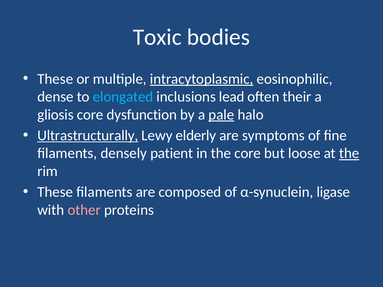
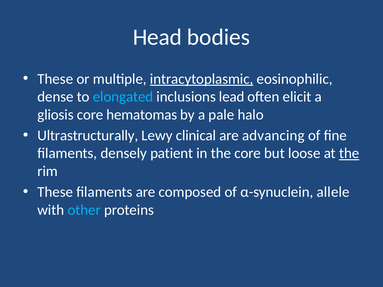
Toxic: Toxic -> Head (157, 37)
their: their -> elicit (297, 97)
dysfunction: dysfunction -> hematomas (142, 115)
pale underline: present -> none (221, 115)
Ultrastructurally underline: present -> none (88, 136)
elderly: elderly -> clinical (196, 136)
symptoms: symptoms -> advancing (273, 136)
ligase: ligase -> allele (333, 192)
other colour: pink -> light blue (84, 210)
